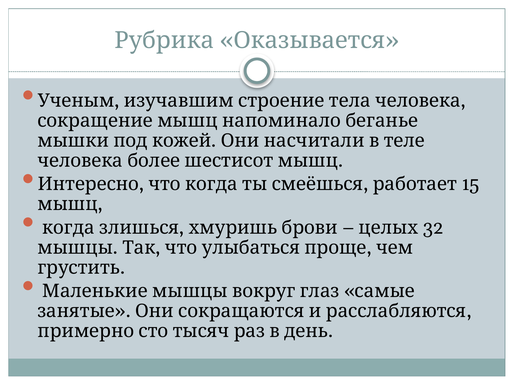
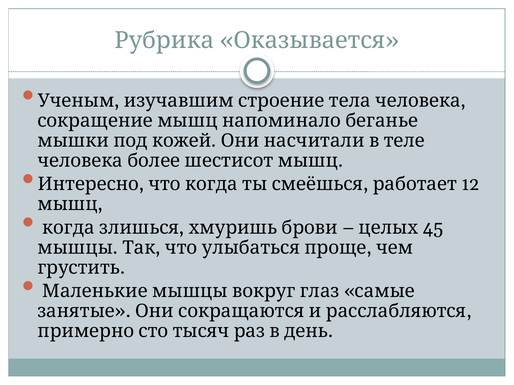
15: 15 -> 12 (471, 184)
32: 32 -> 45 (433, 228)
